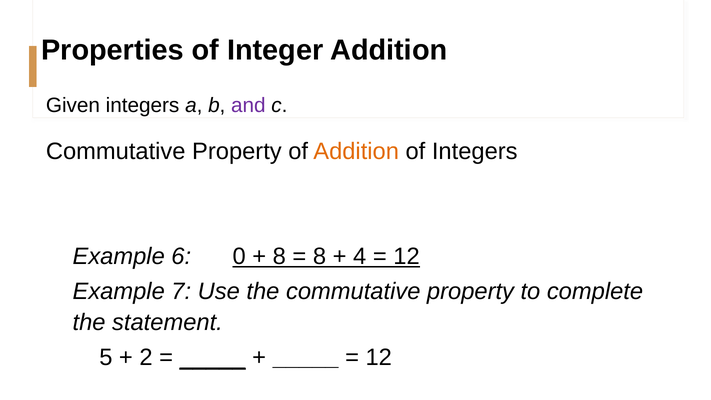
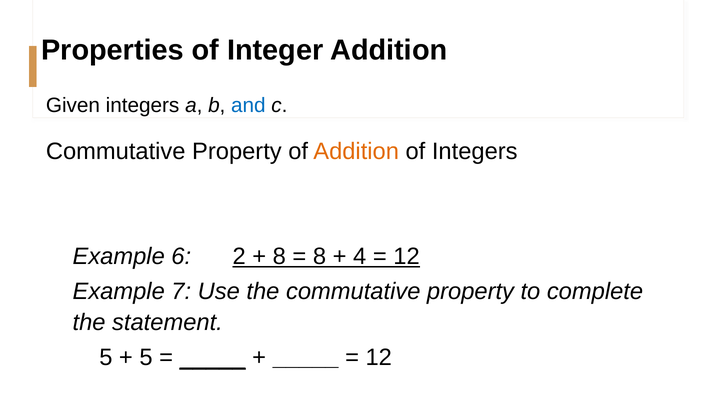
and colour: purple -> blue (248, 105)
0: 0 -> 2 (239, 256)
2: 2 -> 5 (146, 358)
